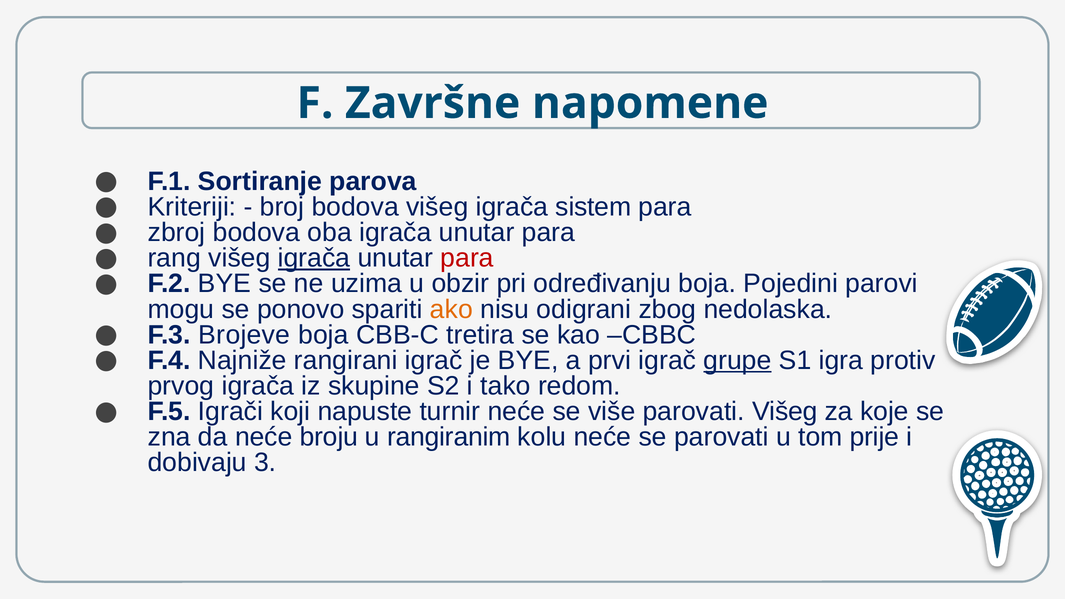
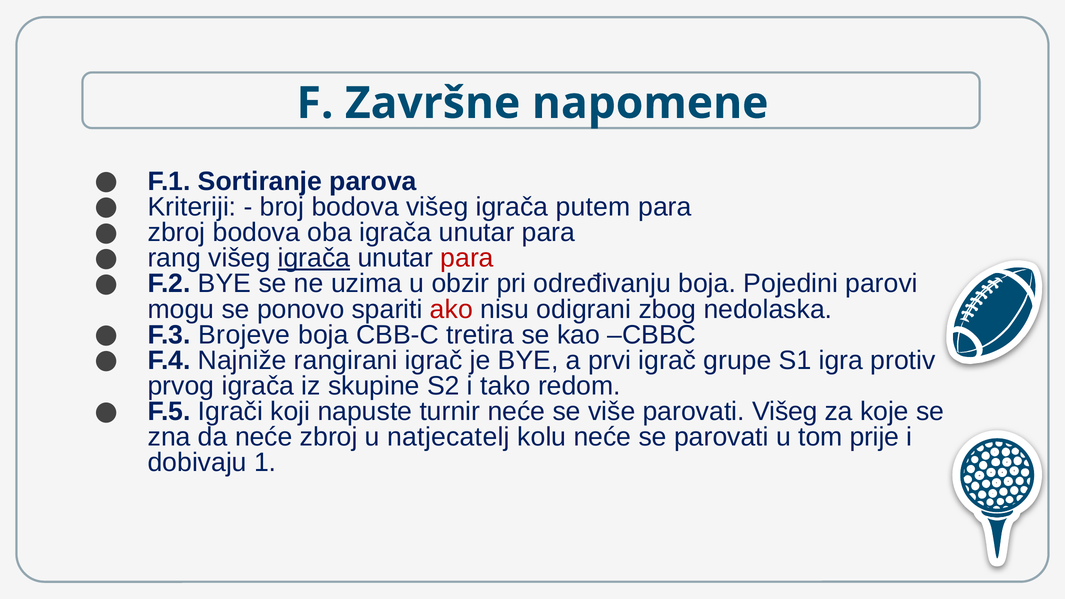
sistem: sistem -> putem (593, 207)
ako colour: orange -> red (451, 309)
grupe underline: present -> none (737, 360)
neće broju: broju -> zbroj (329, 437)
rangiranim: rangiranim -> natjecatelj (448, 437)
3: 3 -> 1 (265, 463)
